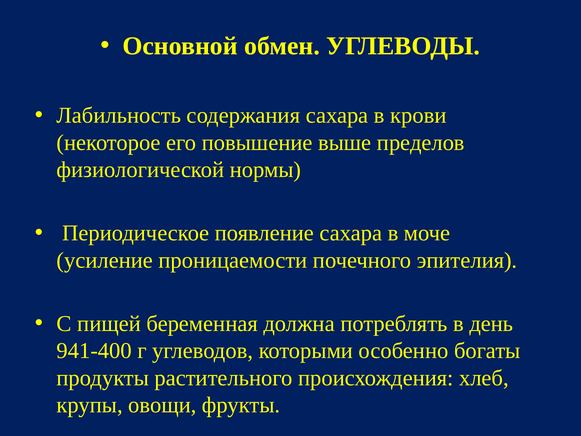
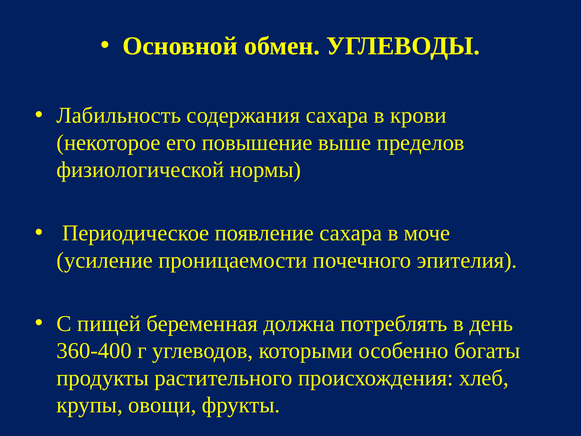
941-400: 941-400 -> 360-400 (94, 351)
